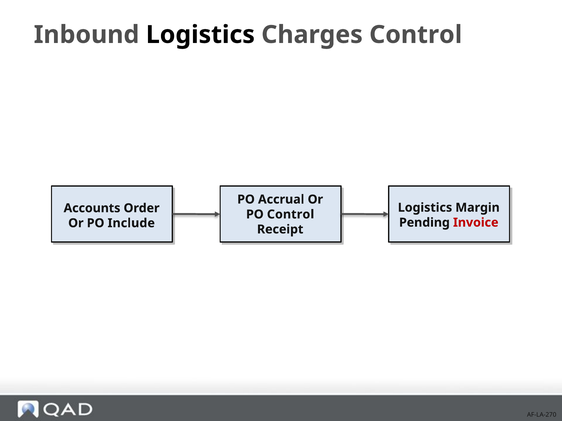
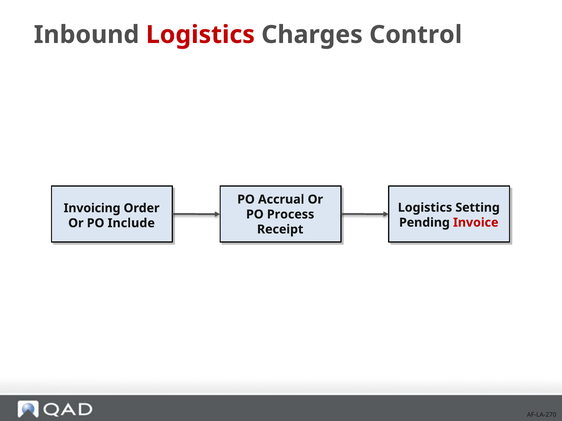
Logistics colour: black -> red (200, 35)
Margin: Margin -> Setting (478, 208)
Accounts: Accounts -> Invoicing (92, 208)
PO Control: Control -> Process (291, 215)
